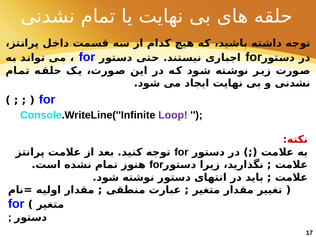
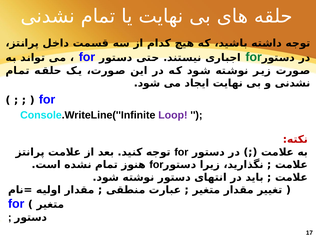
for colour: black -> green (254, 57)
